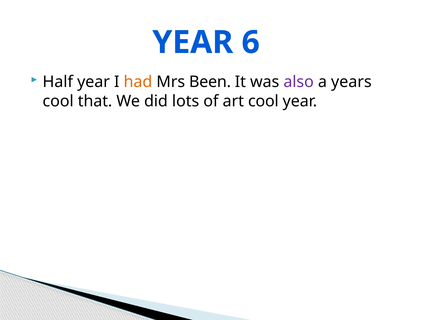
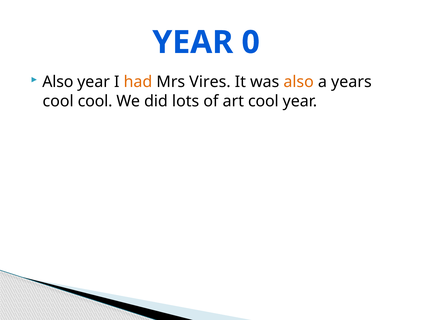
6: 6 -> 0 (251, 42)
Half: Half -> Also (58, 82)
Been: Been -> Vires (210, 82)
also colour: purple -> orange (299, 82)
cool that: that -> cool (95, 101)
